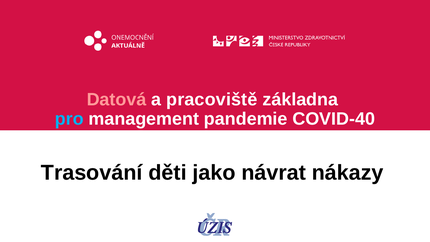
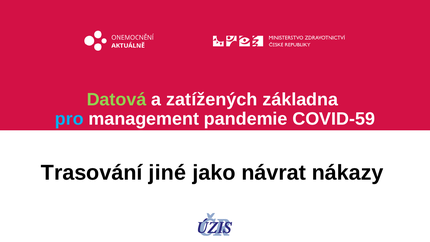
Datová colour: pink -> light green (117, 100)
pracoviště: pracoviště -> zatížených (212, 100)
COVID-40: COVID-40 -> COVID-59 (334, 119)
děti: děti -> jiné (167, 173)
